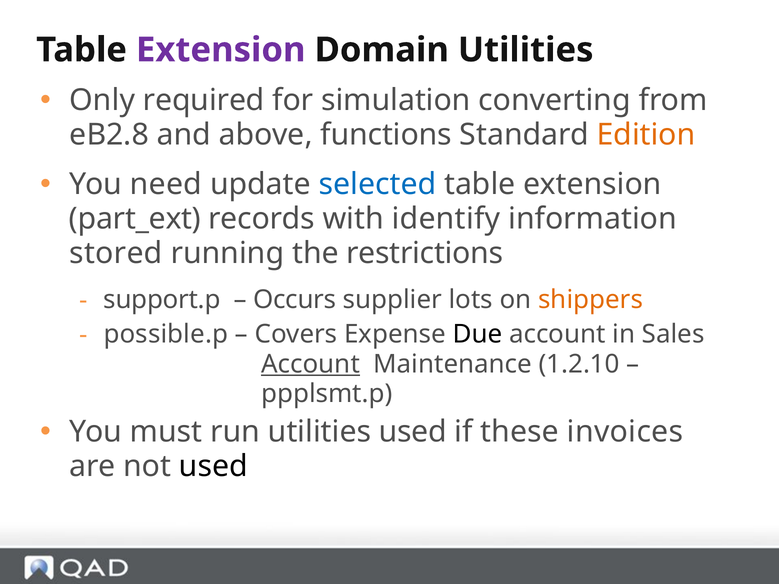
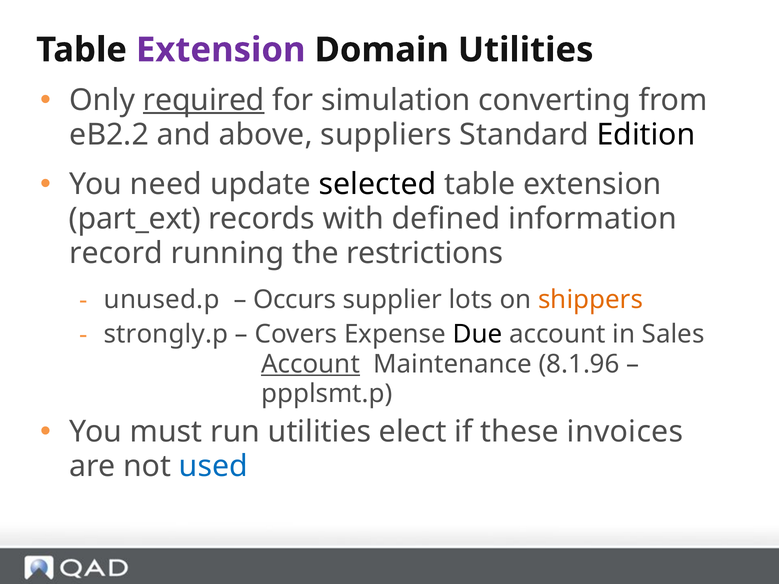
required underline: none -> present (204, 100)
eB2.8: eB2.8 -> eB2.2 (109, 135)
functions: functions -> suppliers (386, 135)
Edition colour: orange -> black (646, 135)
selected colour: blue -> black (378, 184)
identify: identify -> defined (446, 219)
stored: stored -> record (116, 253)
support.p: support.p -> unused.p (162, 300)
possible.p: possible.p -> strongly.p (166, 335)
1.2.10: 1.2.10 -> 8.1.96 (579, 364)
utilities used: used -> elect (413, 432)
used colour: black -> blue (213, 467)
